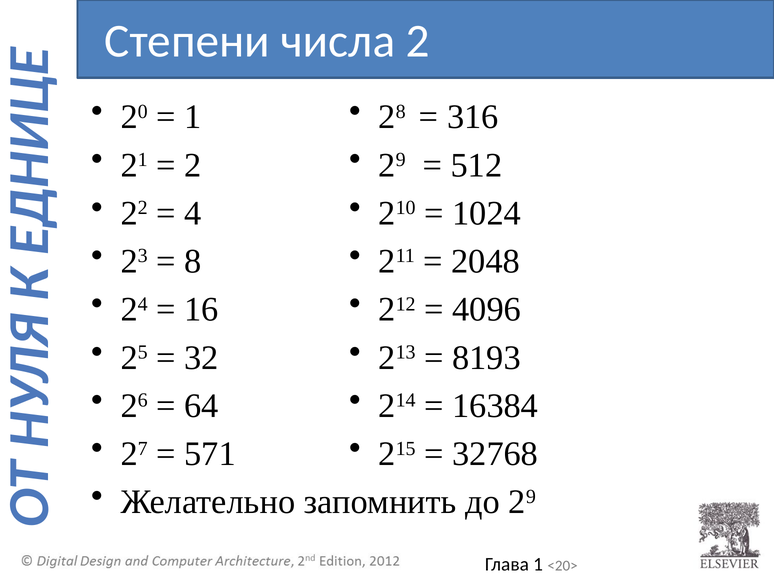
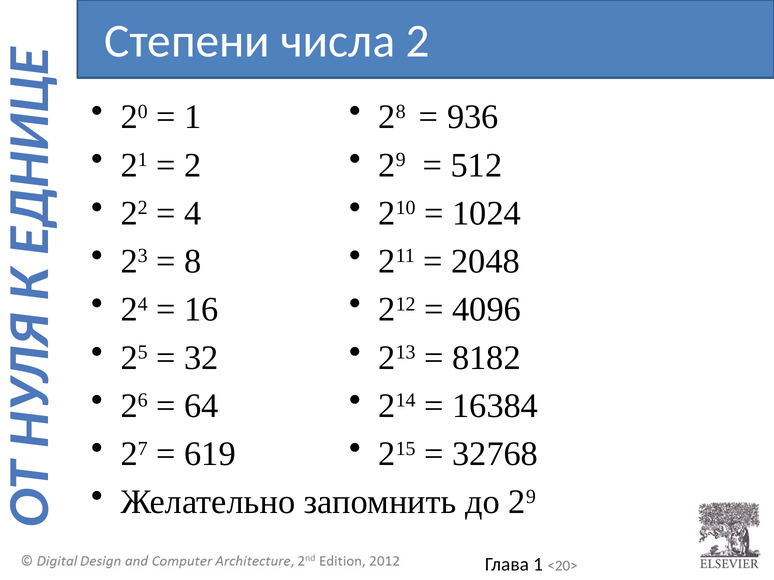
316: 316 -> 936 (473, 117)
8193: 8193 -> 8182 (486, 358)
571: 571 -> 619 (210, 454)
